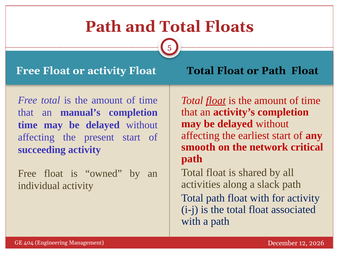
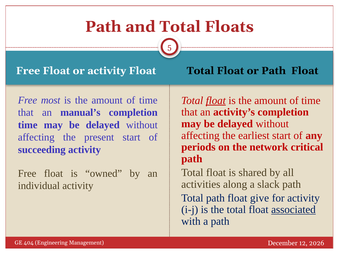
Free total: total -> most (51, 100)
smooth: smooth -> periods (198, 147)
float with: with -> give (260, 198)
associated underline: none -> present (293, 210)
